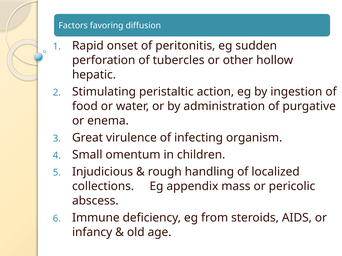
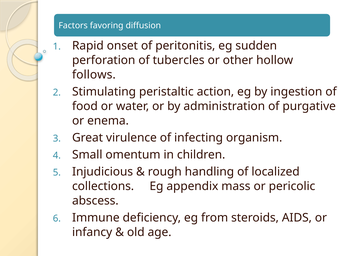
hepatic: hepatic -> follows (94, 75)
